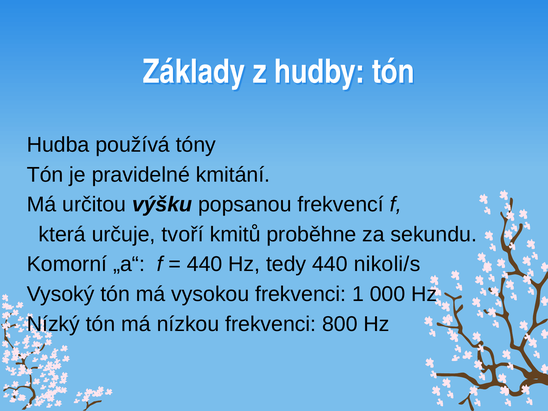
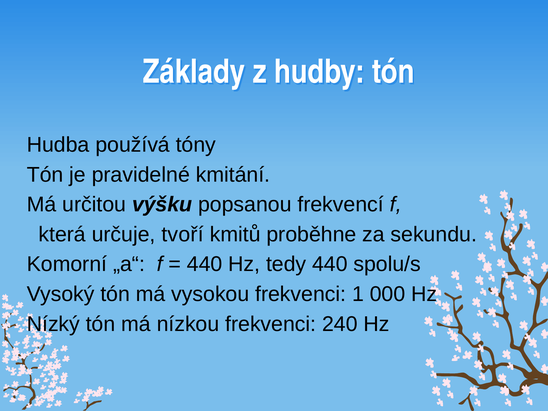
nikoli/s: nikoli/s -> spolu/s (387, 264)
800: 800 -> 240 (340, 324)
